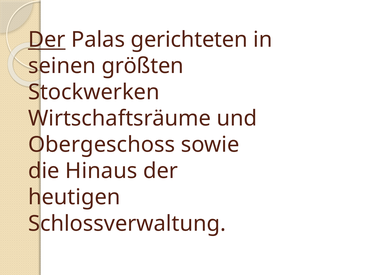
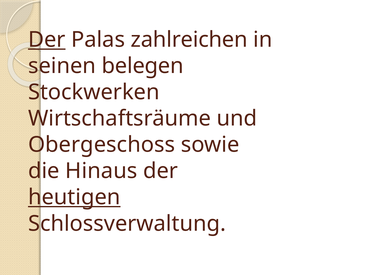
gerichteten: gerichteten -> zahlreichen (189, 40)
größten: größten -> belegen (143, 66)
heutigen underline: none -> present (74, 197)
